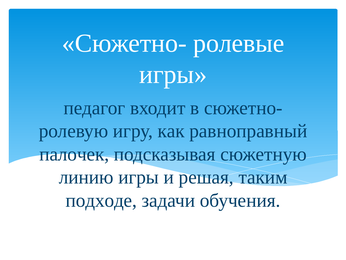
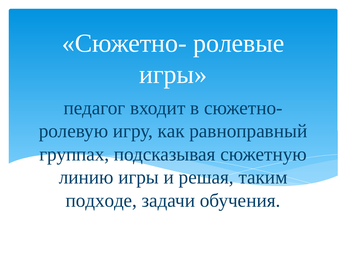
палочек: палочек -> группах (74, 154)
